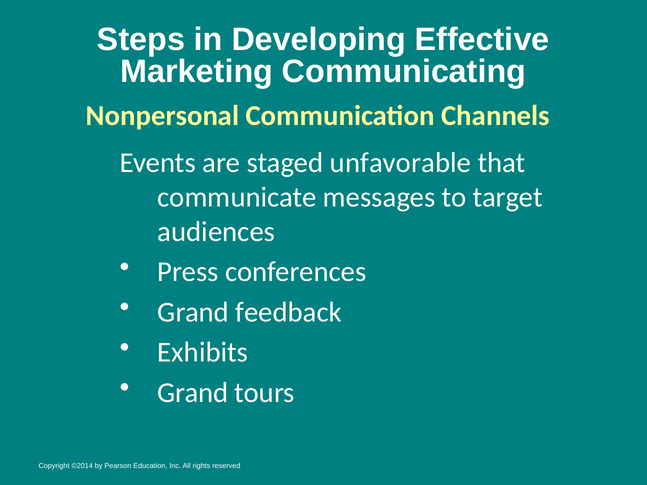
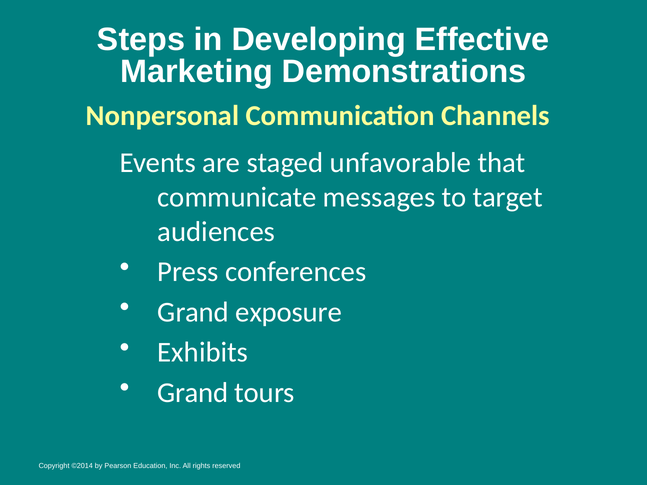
Communicating: Communicating -> Demonstrations (404, 72)
feedback: feedback -> exposure (289, 312)
